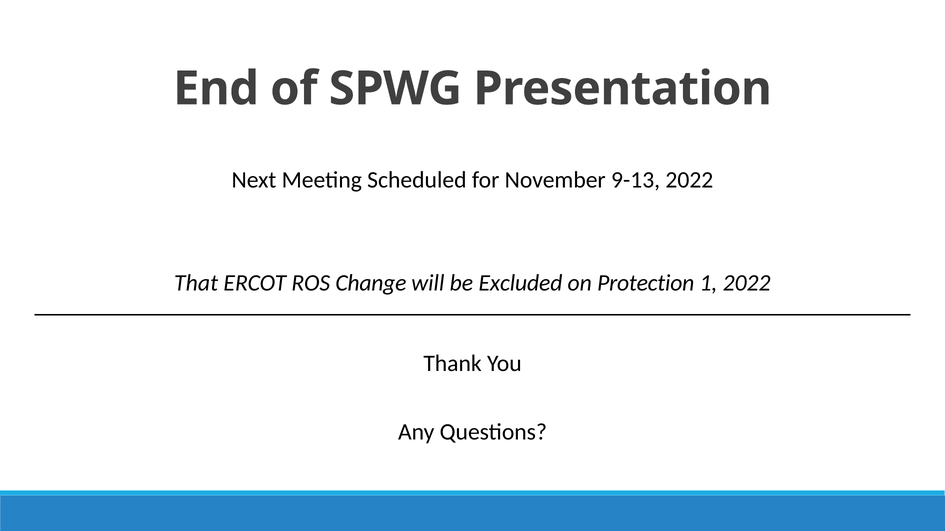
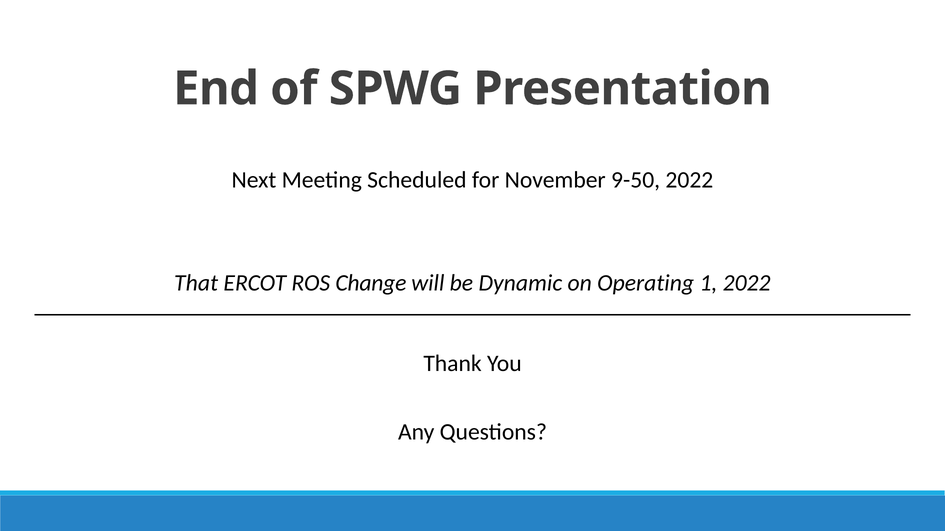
9-13: 9-13 -> 9-50 (636, 180)
Excluded: Excluded -> Dynamic (520, 283)
Protection: Protection -> Operating (646, 283)
